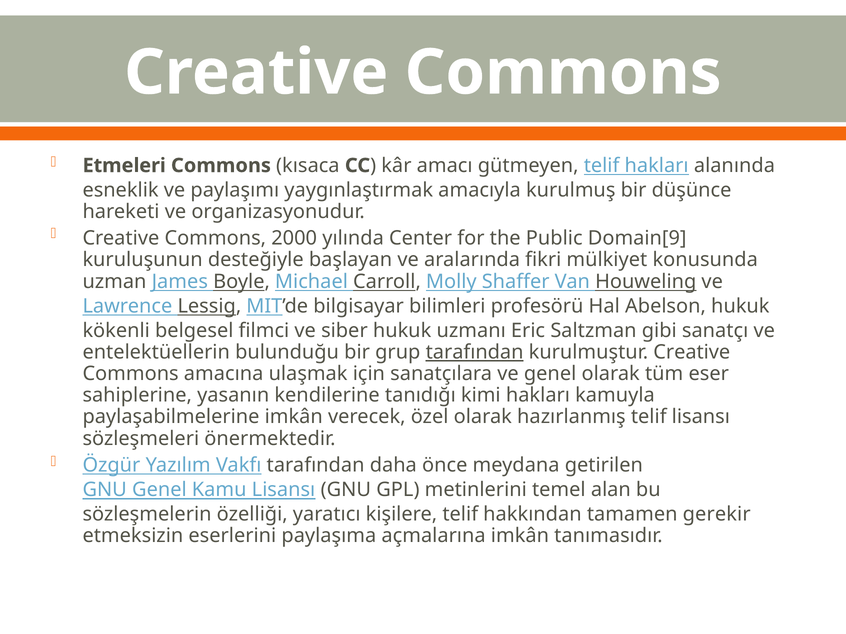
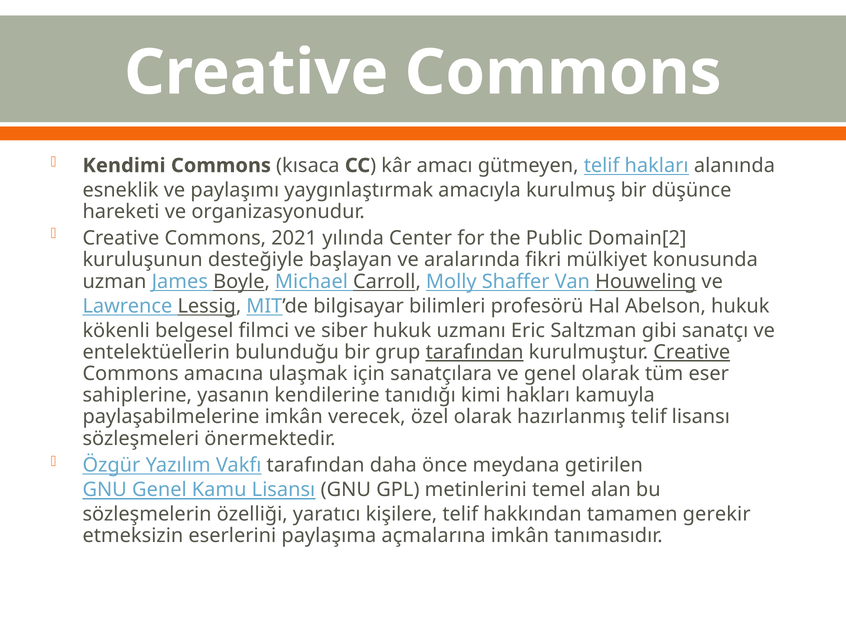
Etmeleri: Etmeleri -> Kendimi (124, 166)
2000: 2000 -> 2021 (294, 239)
Domain[9: Domain[9 -> Domain[2 (637, 239)
Creative underline: none -> present (692, 352)
